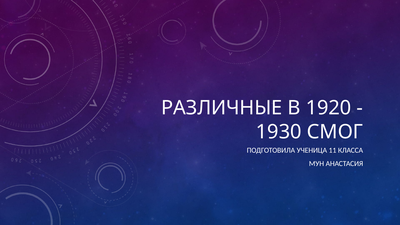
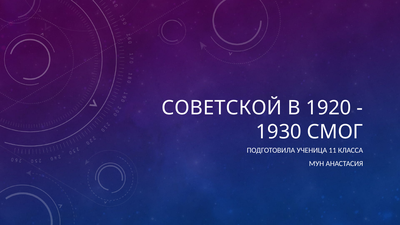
РАЗЛИЧНЫЕ: РАЗЛИЧНЫЕ -> СОВЕТСКОЙ (222, 108)
